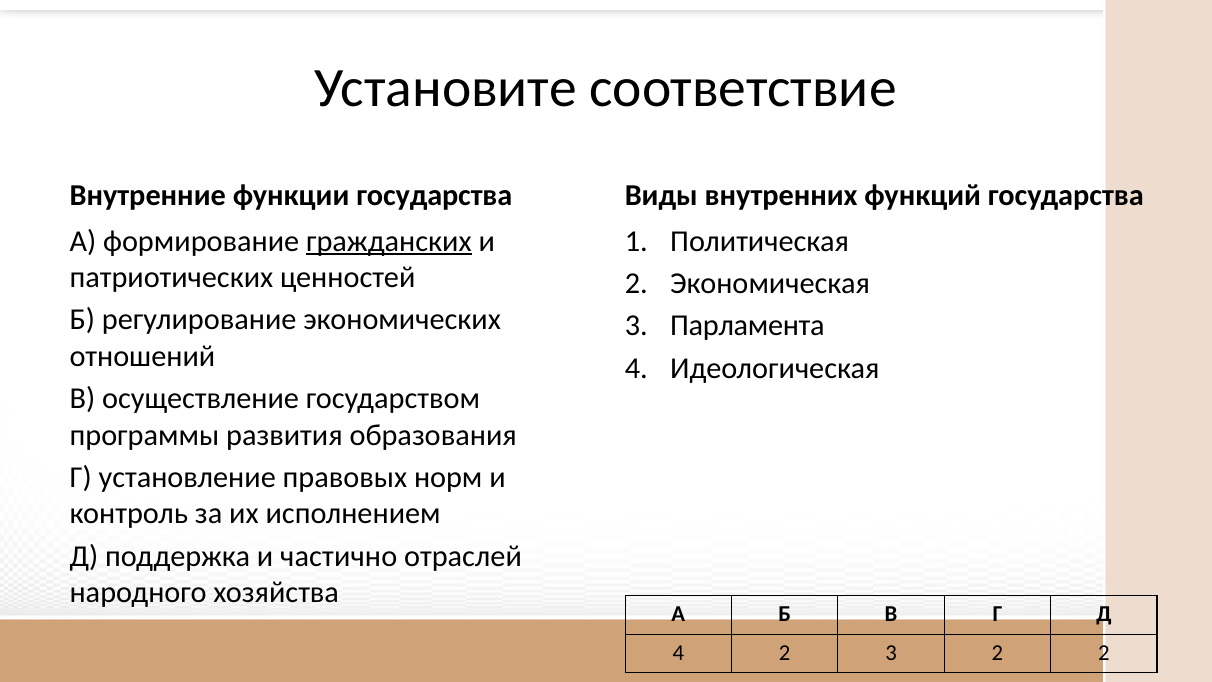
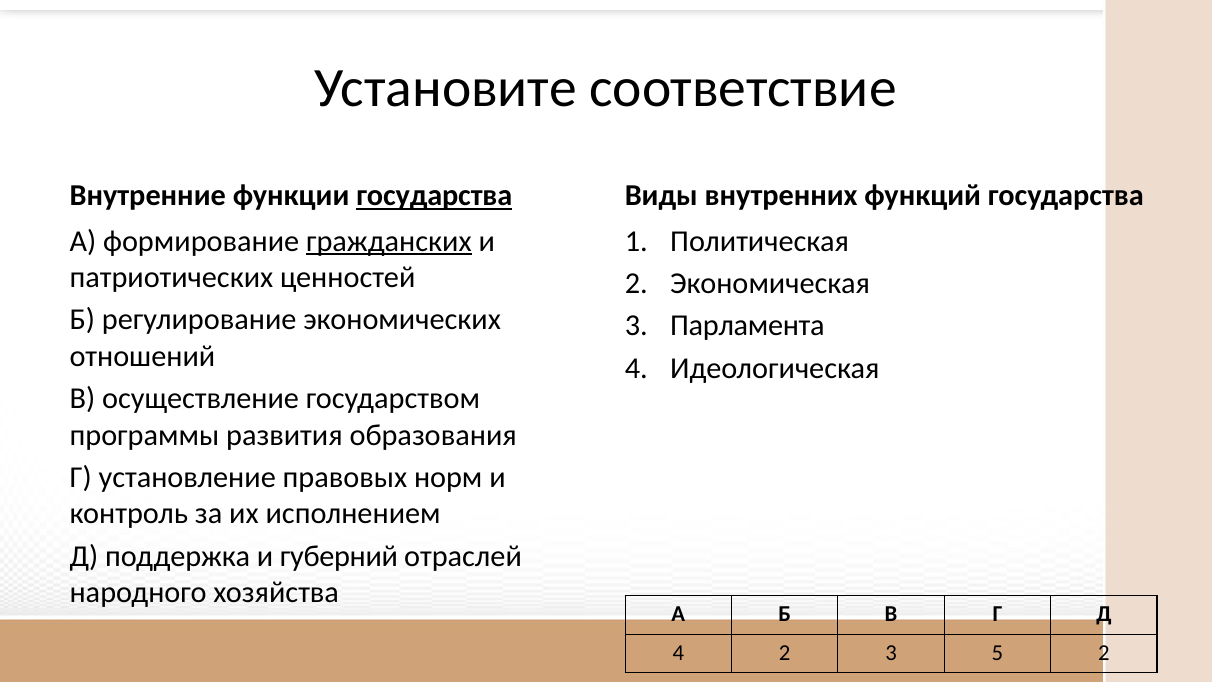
государства underline: none -> present (434, 196)
частично: частично -> губерний (339, 556)
3 2: 2 -> 5 (997, 653)
